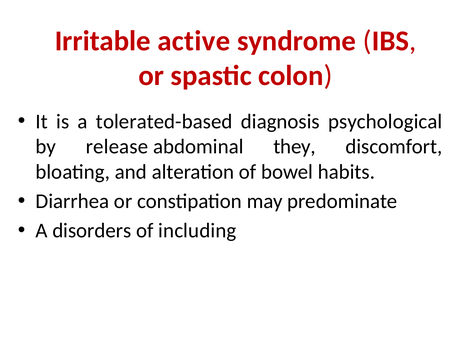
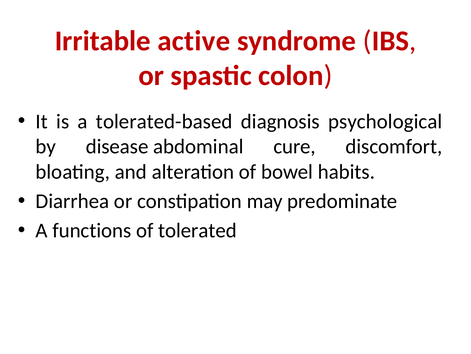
release: release -> disease (117, 146)
they: they -> cure (295, 146)
disorders: disorders -> functions (92, 230)
including: including -> tolerated (197, 230)
